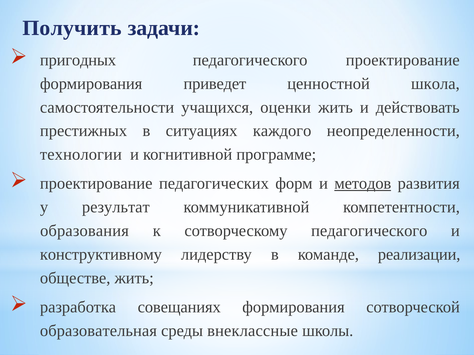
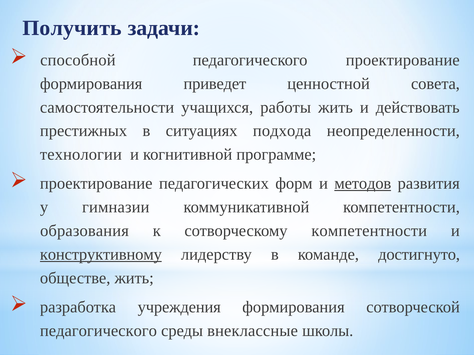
пригодных: пригодных -> способной (78, 60)
школа: школа -> совета (435, 84)
оценки: оценки -> работы (286, 107)
каждого: каждого -> подхода (282, 131)
результат: результат -> гимназии (116, 207)
сотворческому педагогического: педагогического -> компетентности (369, 231)
конструктивному underline: none -> present (101, 255)
реализации: реализации -> достигнуто (419, 255)
совещаниях: совещаниях -> учреждения (179, 308)
образовательная: образовательная -> педагогического (98, 331)
